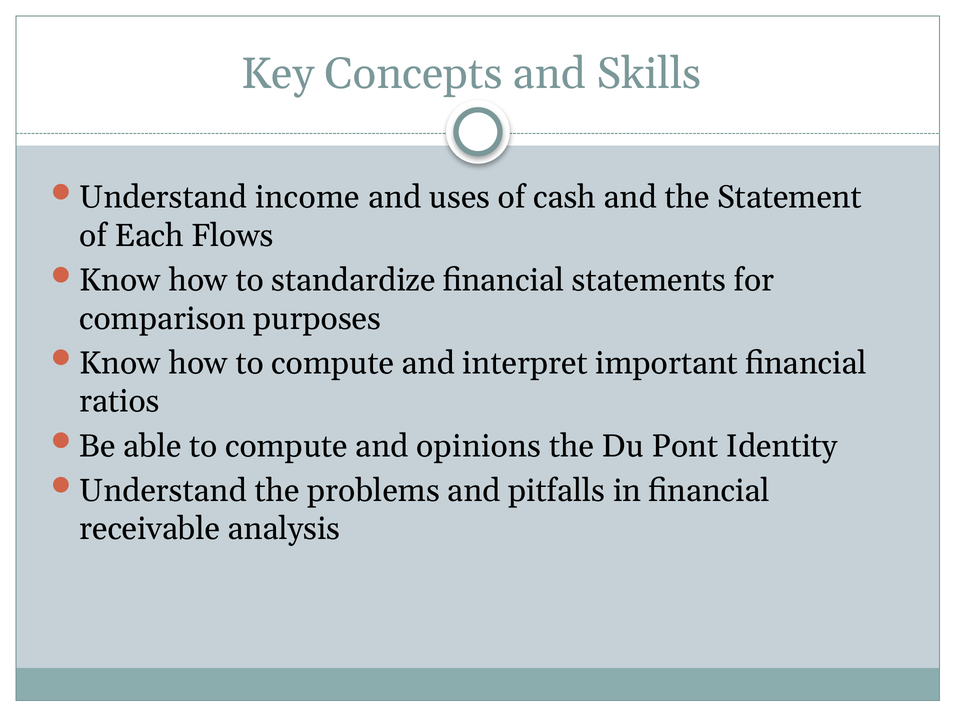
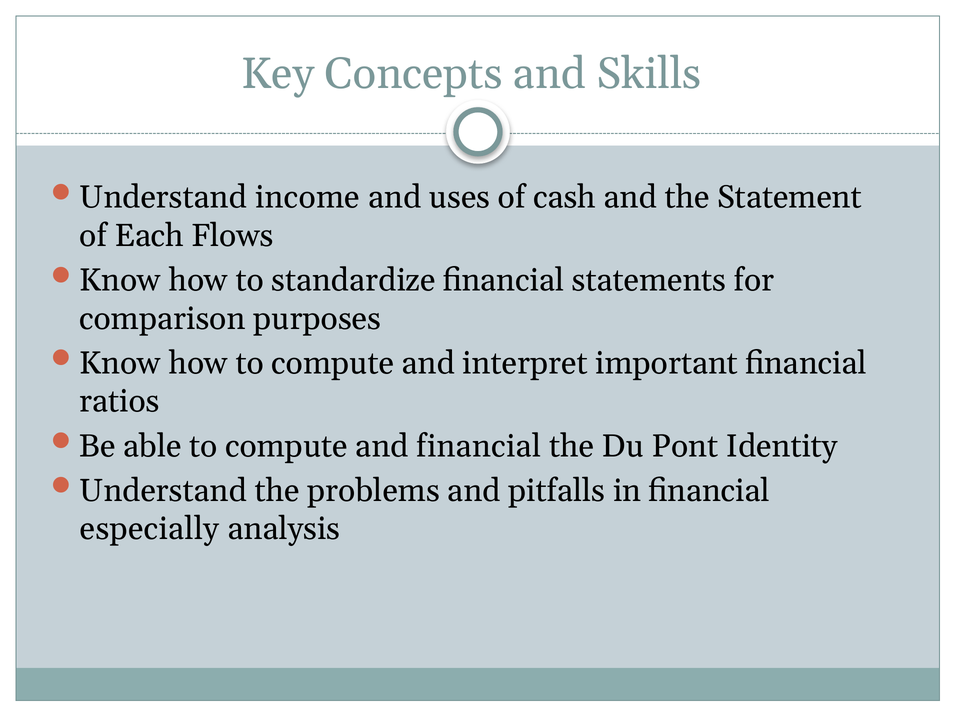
and opinions: opinions -> financial (479, 446)
receivable: receivable -> especially (149, 529)
